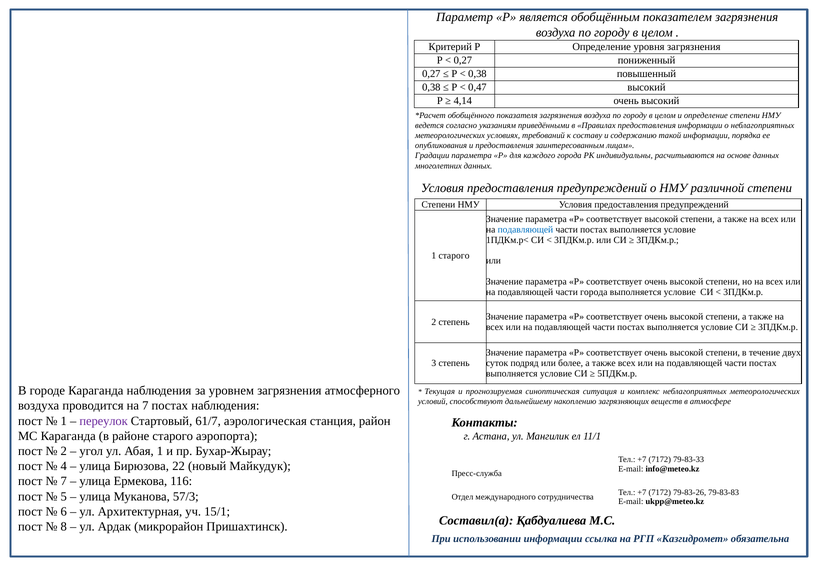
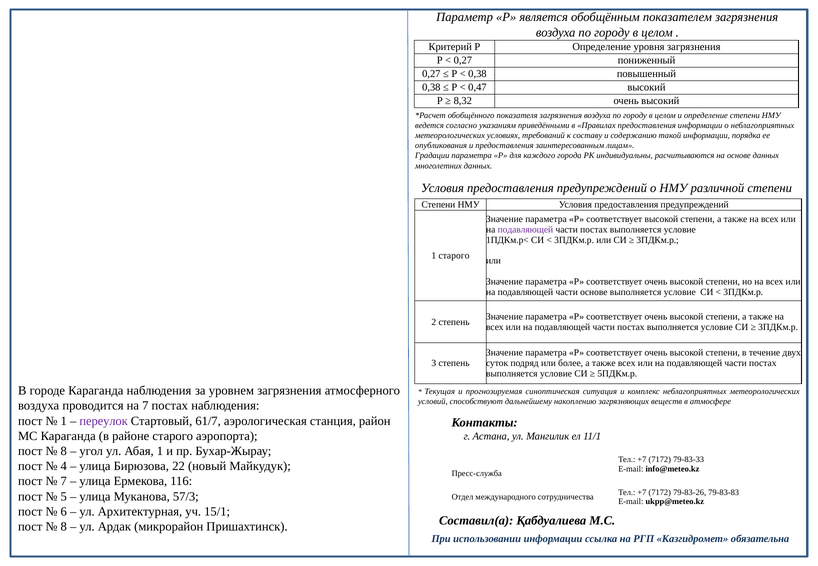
4,14: 4,14 -> 8,32 (463, 101)
подавляющей colour: blue -> purple (525, 230)
части города: города -> основе (594, 292)
2: 2 -> 8 (64, 451)
